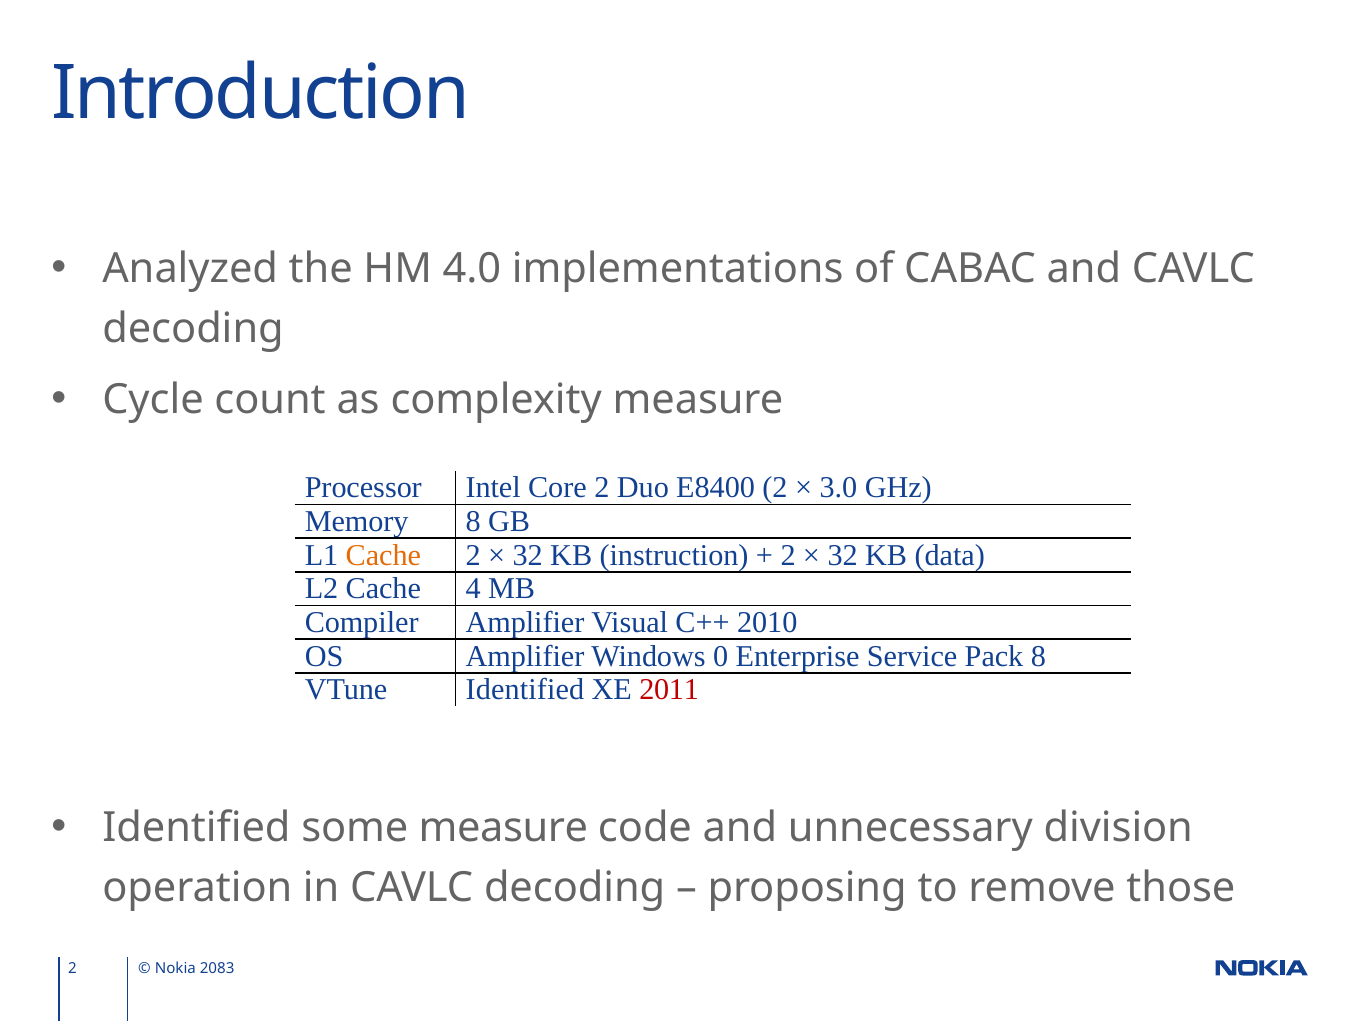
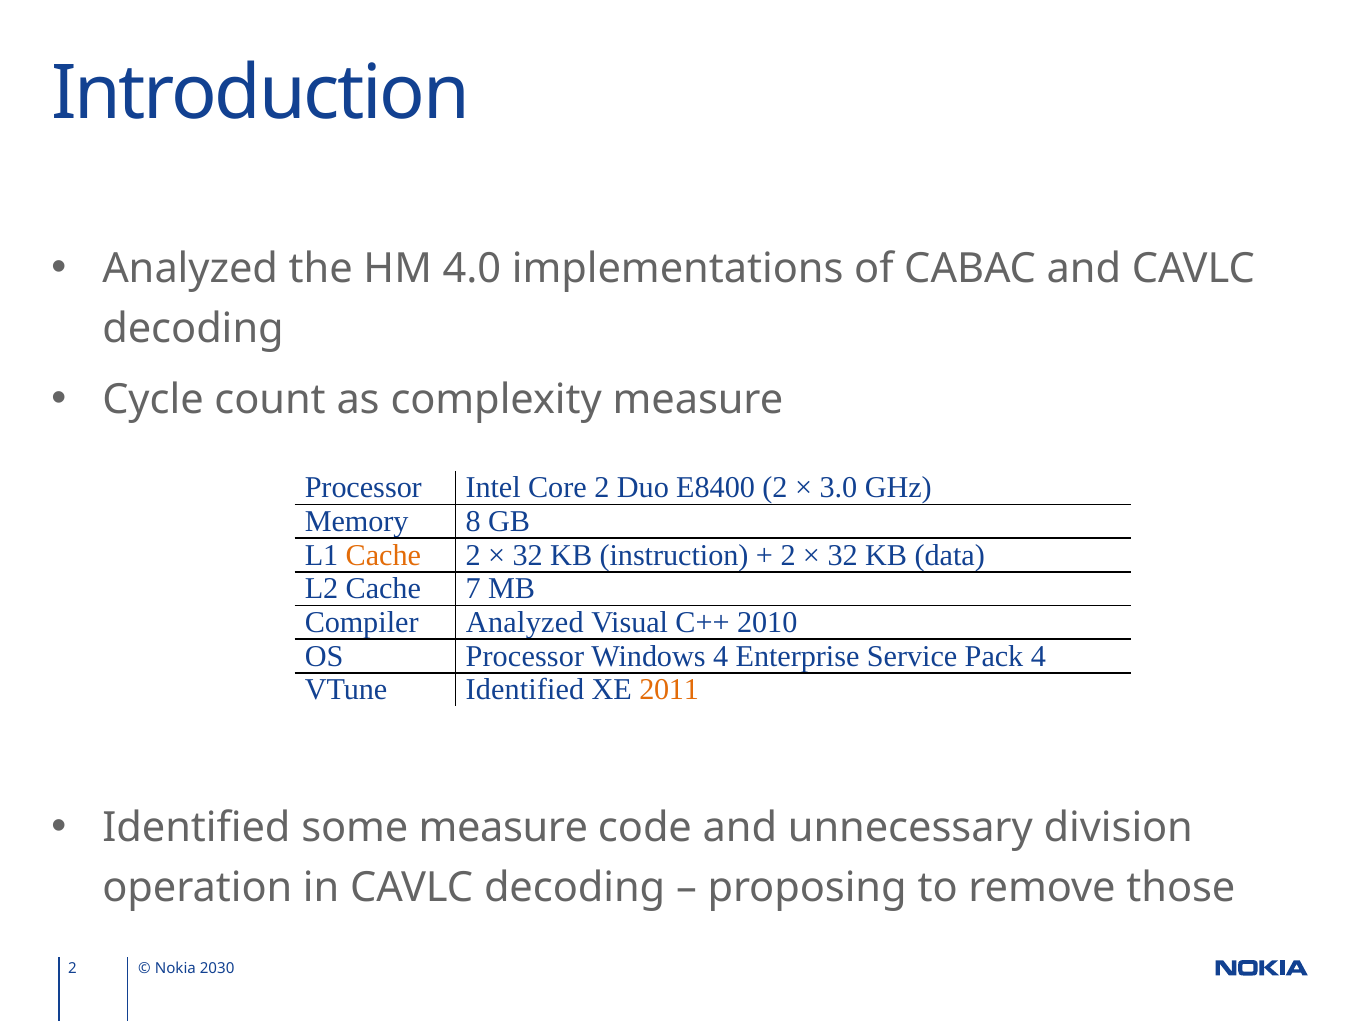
4: 4 -> 7 (473, 589)
Compiler Amplifier: Amplifier -> Analyzed (525, 622)
OS Amplifier: Amplifier -> Processor (525, 656)
Windows 0: 0 -> 4 (721, 656)
Pack 8: 8 -> 4 (1038, 656)
2011 colour: red -> orange (669, 690)
2083: 2083 -> 2030 (217, 969)
